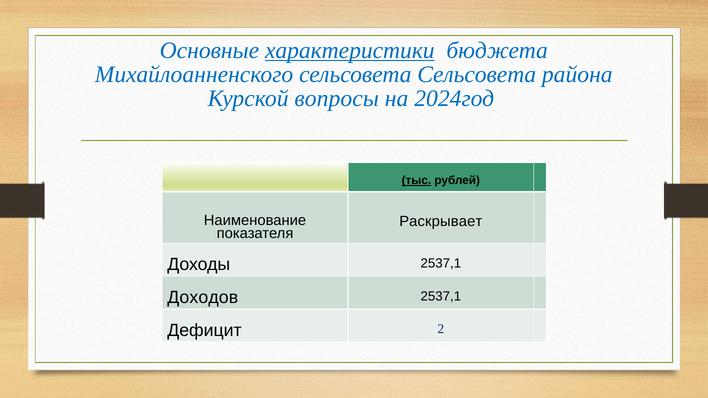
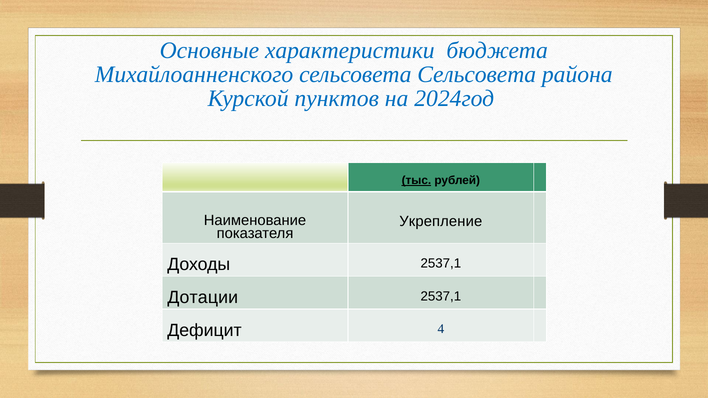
характеристики underline: present -> none (350, 50)
вопросы: вопросы -> пунктов (337, 99)
Раскрывает: Раскрывает -> Укрепление (441, 222)
Доходов: Доходов -> Дотации (203, 298)
2: 2 -> 4 (441, 329)
